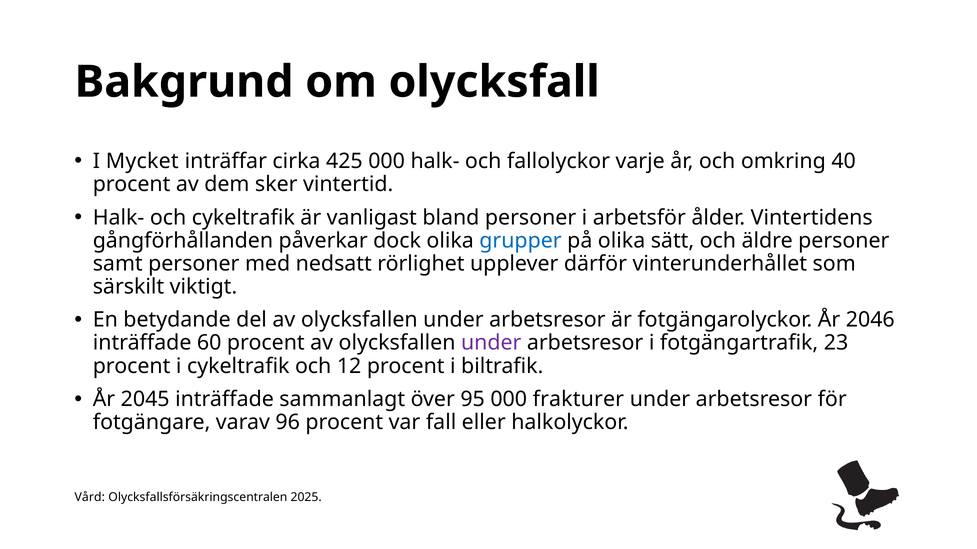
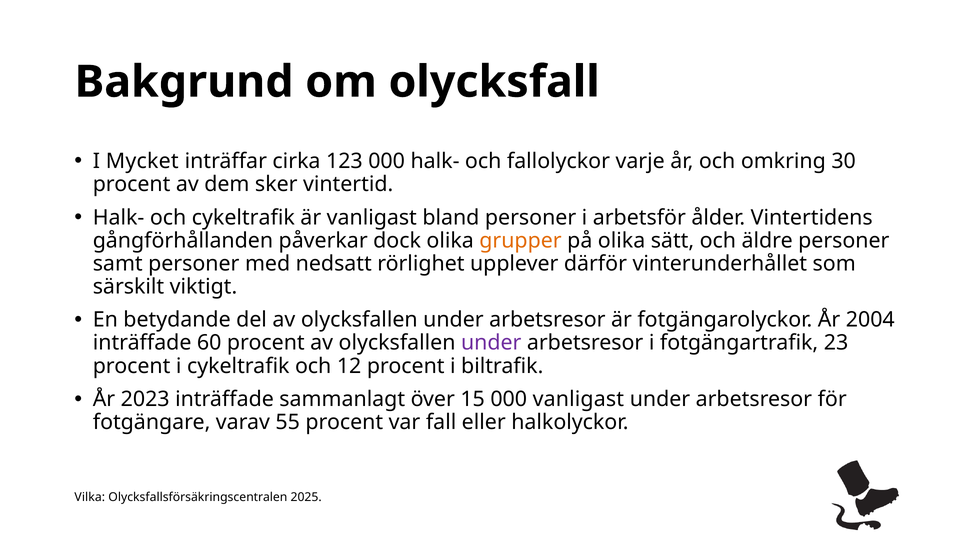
425: 425 -> 123 (344, 161)
40: 40 -> 30 (844, 161)
grupper colour: blue -> orange (520, 241)
2046: 2046 -> 2004 (870, 320)
2045: 2045 -> 2023 (145, 400)
95: 95 -> 15 (473, 400)
000 frakturer: frakturer -> vanligast (578, 400)
96: 96 -> 55 (288, 423)
Vård: Vård -> Vilka (90, 498)
